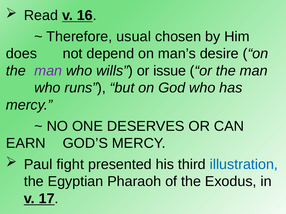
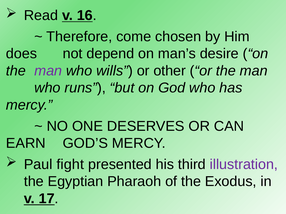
usual: usual -> come (134, 37)
issue: issue -> other (170, 71)
illustration colour: blue -> purple (244, 165)
